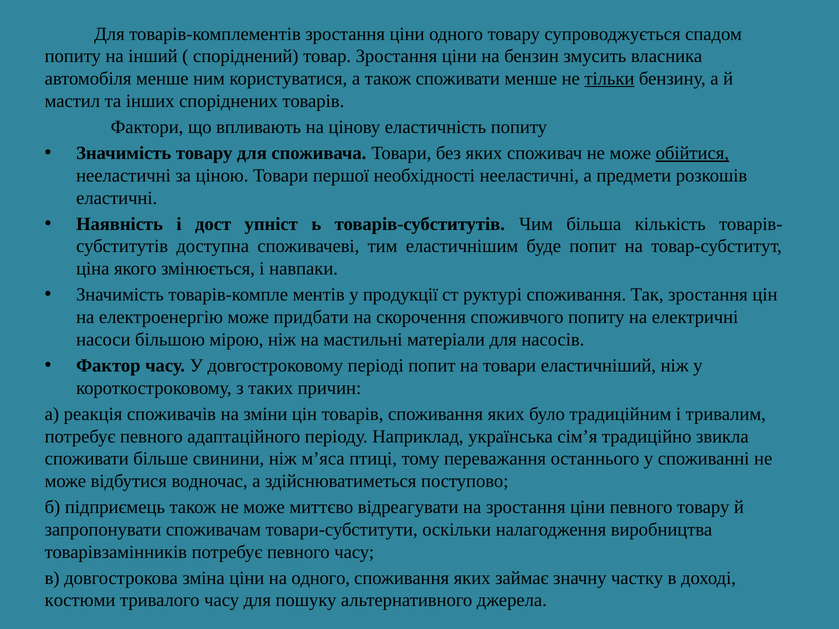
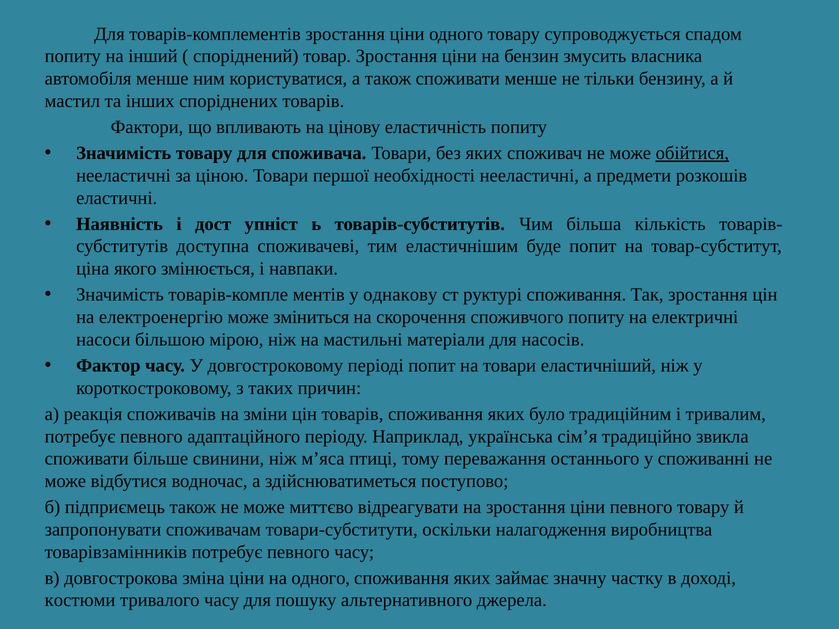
тільки underline: present -> none (609, 79)
продукції: продукції -> однакову (400, 295)
придбати: придбати -> зміниться (311, 317)
